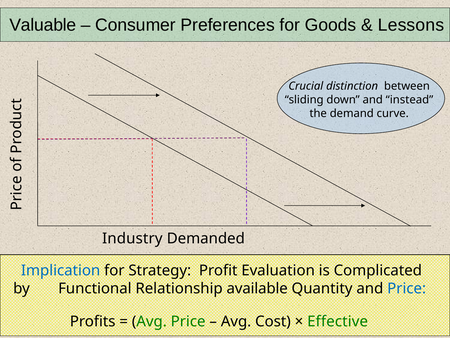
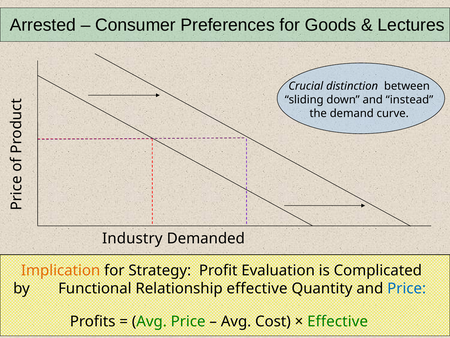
Valuable: Valuable -> Arrested (43, 25)
Lessons: Lessons -> Lectures (411, 25)
Implication colour: blue -> orange (61, 270)
Relationship available: available -> effective (257, 288)
